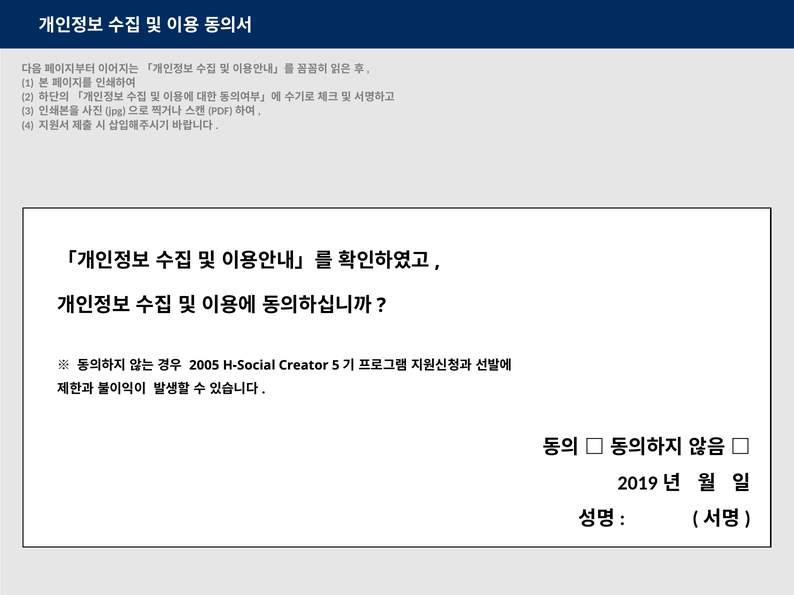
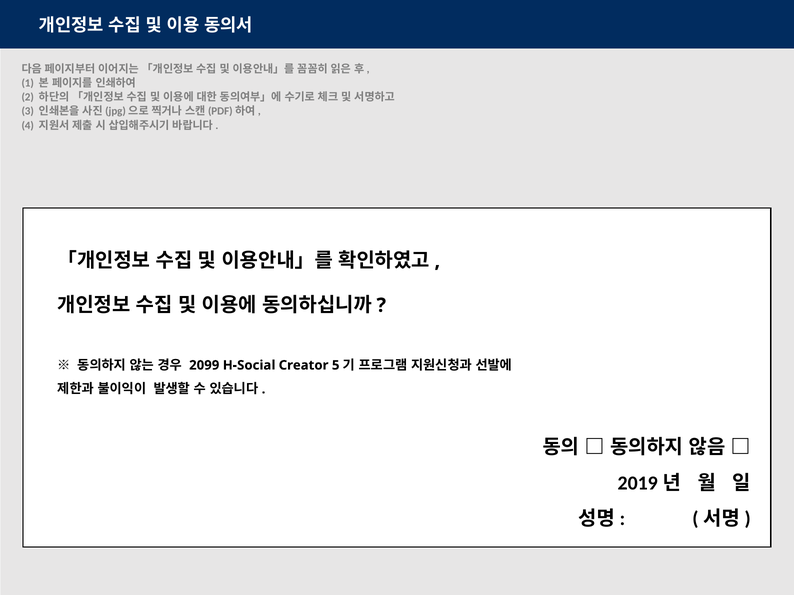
2005: 2005 -> 2099 (204, 366)
